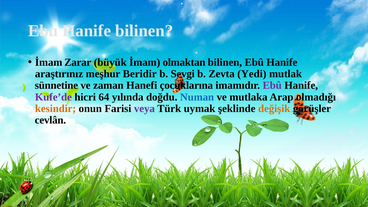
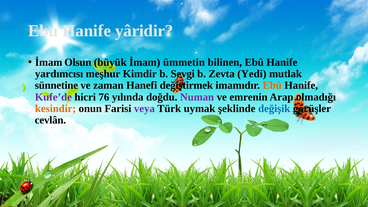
Hanife bilinen: bilinen -> yâridir (144, 31)
Zarar: Zarar -> Olsun (78, 62)
olmaktan: olmaktan -> ümmetin (184, 62)
araştırınız: araştırınız -> yardımcısı (59, 74)
Beridir: Beridir -> Kimdir (140, 74)
çocuklarına: çocuklarına -> değiştirmek (186, 85)
Ebû colour: purple -> orange (272, 85)
64: 64 -> 76 (104, 97)
Numan colour: blue -> purple (197, 97)
mutlaka: mutlaka -> emrenin (249, 97)
değişik colour: orange -> blue (274, 109)
